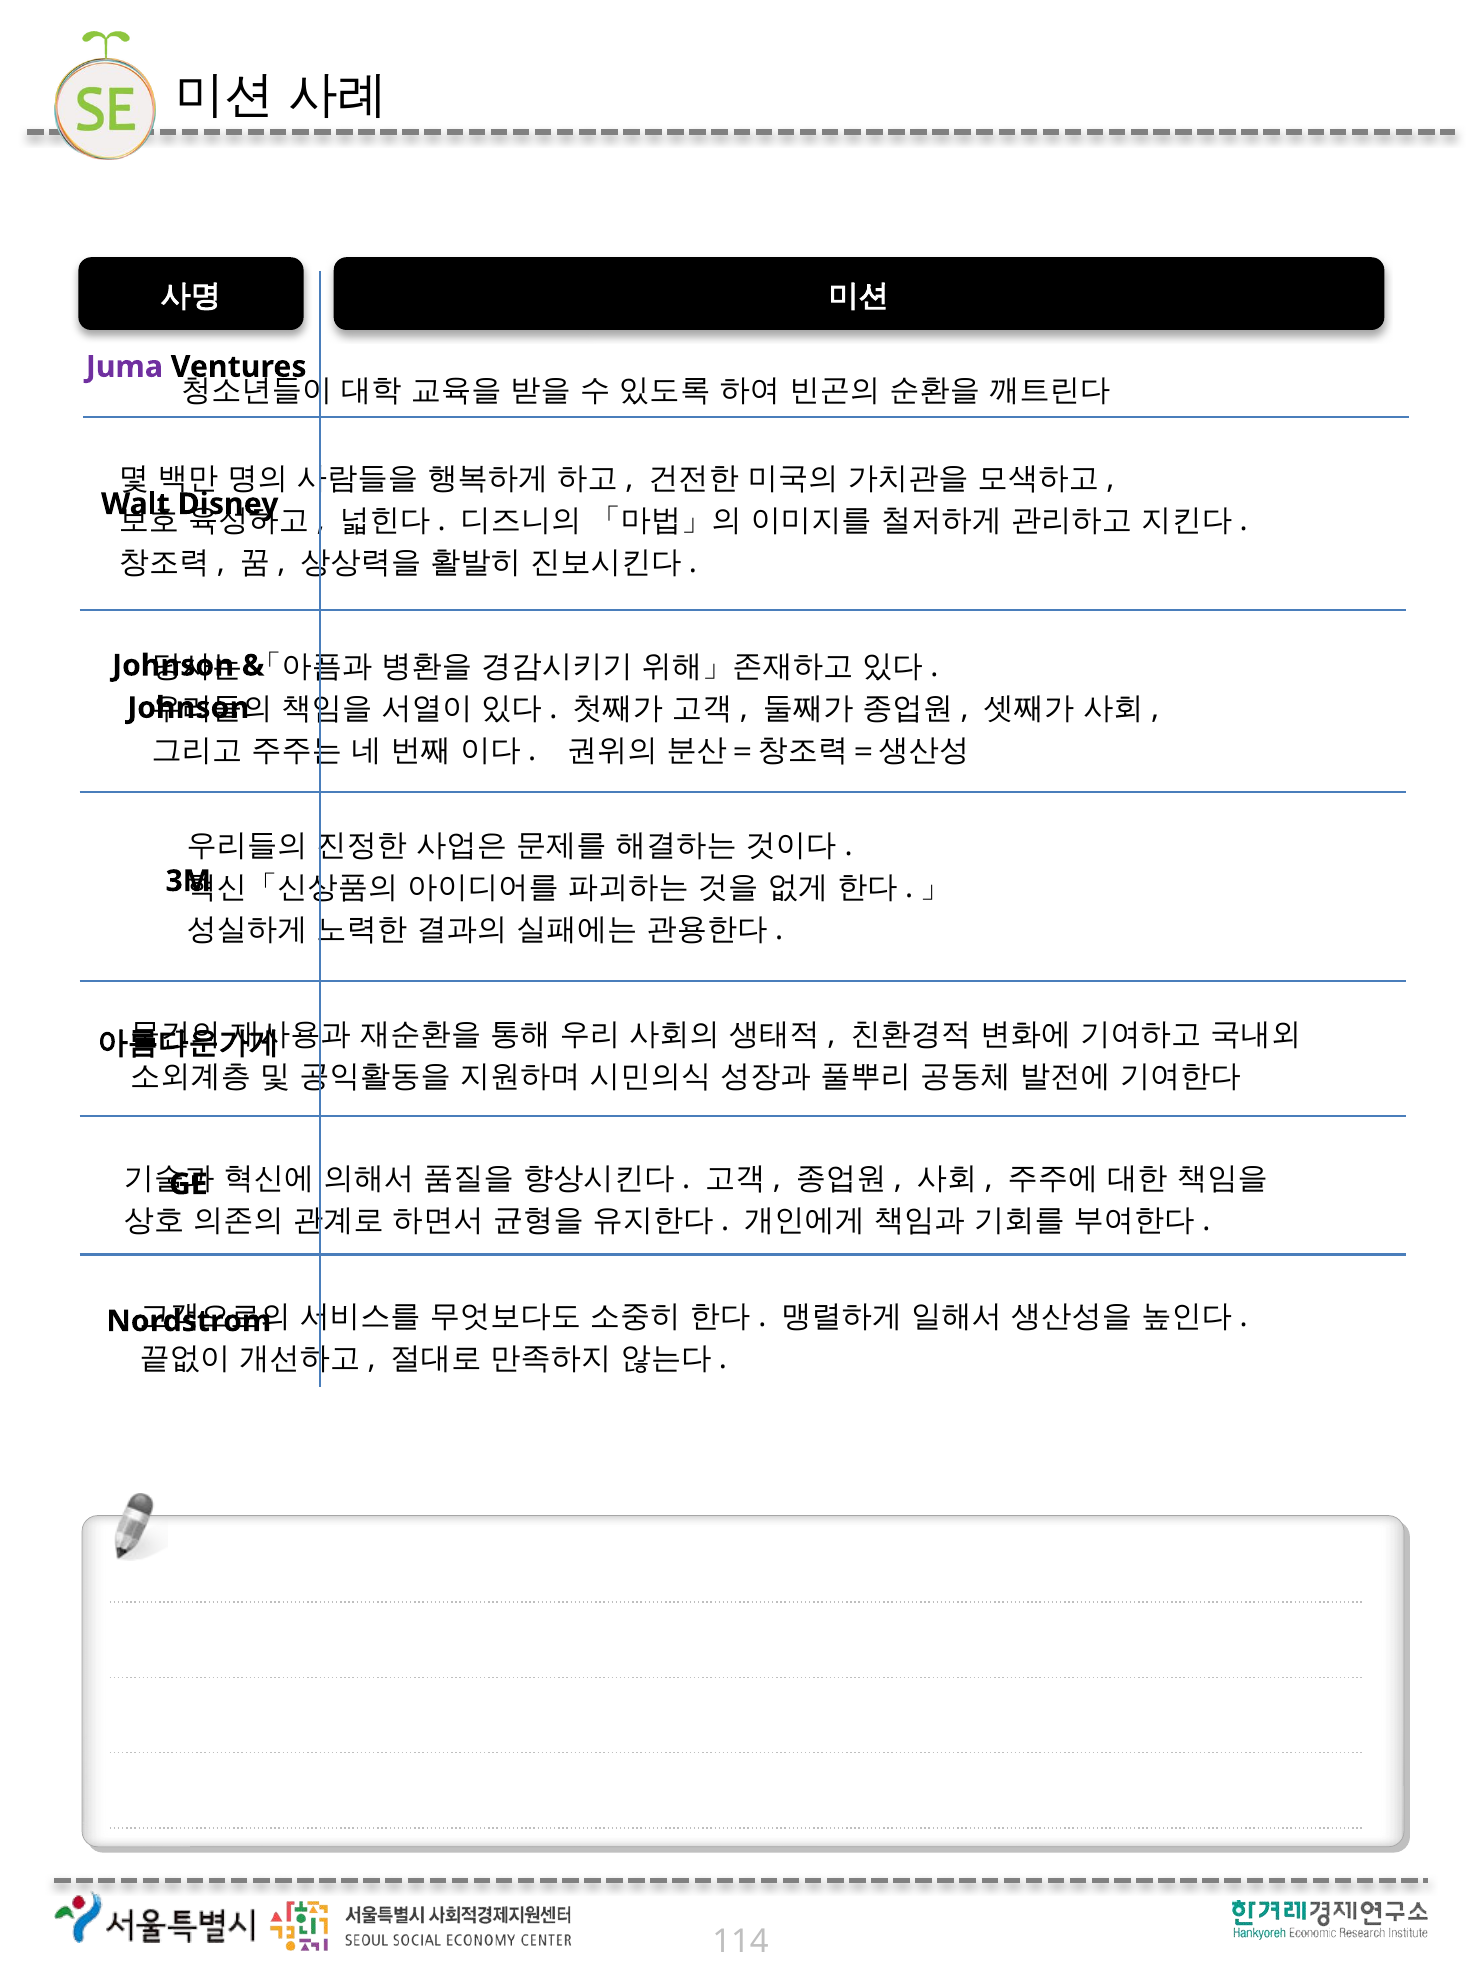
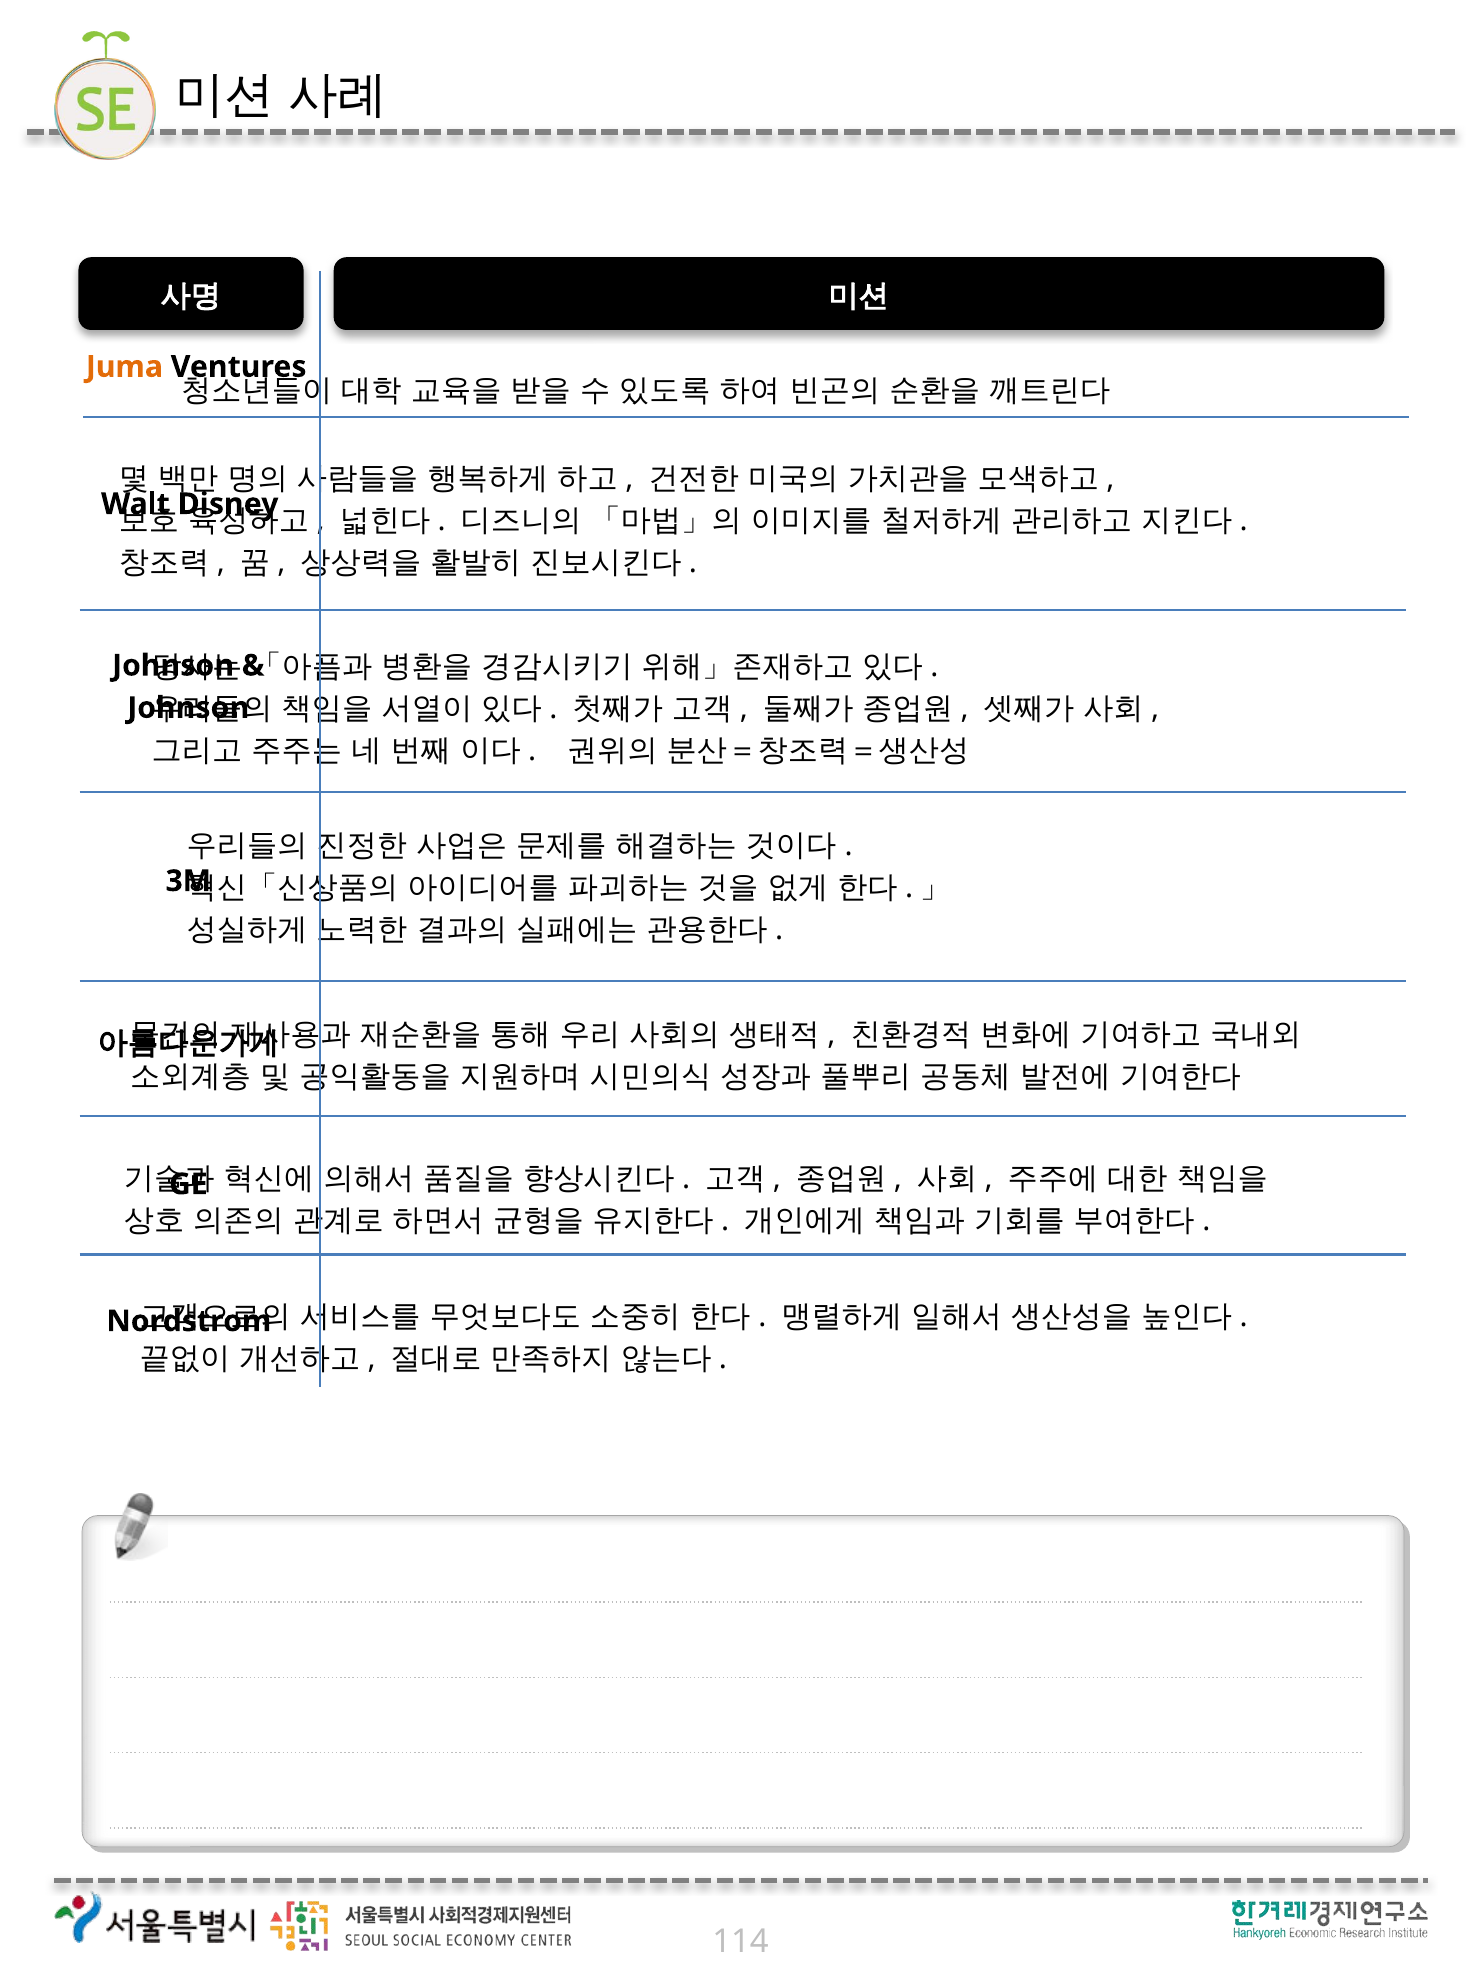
Juma colour: purple -> orange (124, 367)
